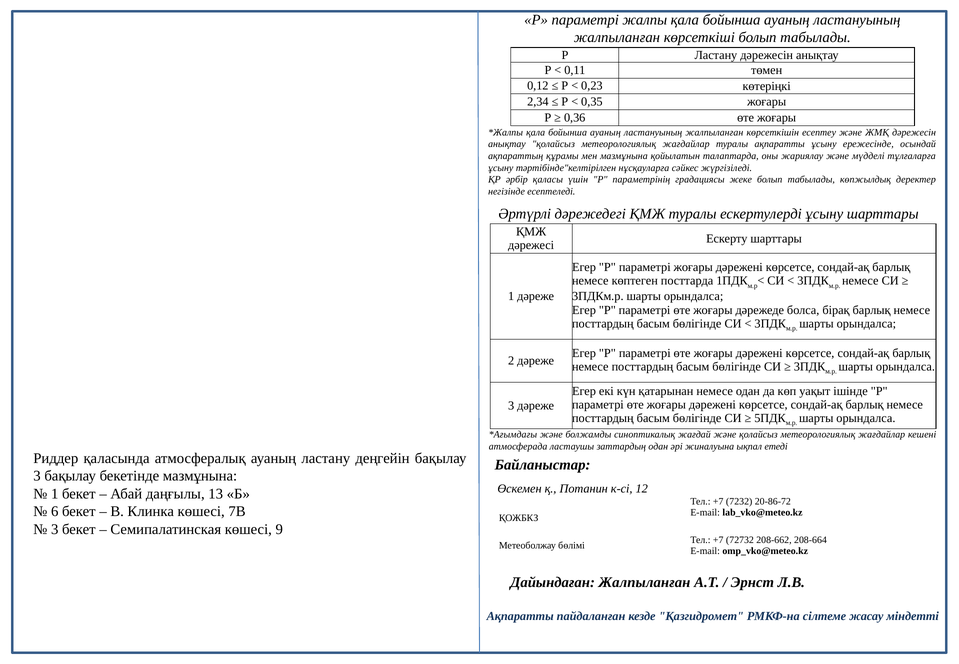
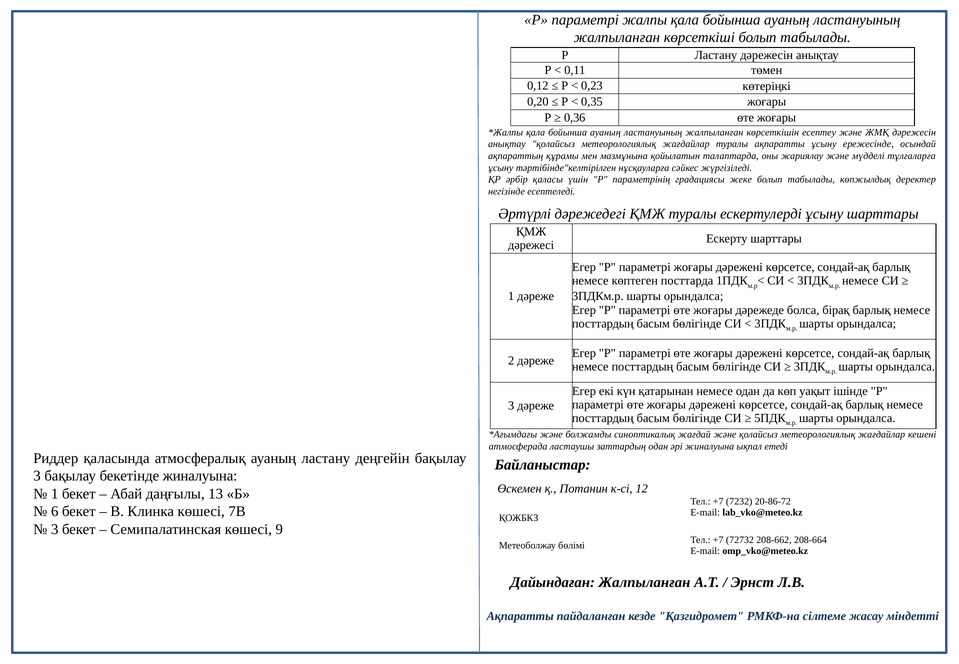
2,34: 2,34 -> 0,20 (538, 102)
бекетінде мазмұнына: мазмұнына -> жиналуына (200, 476)
